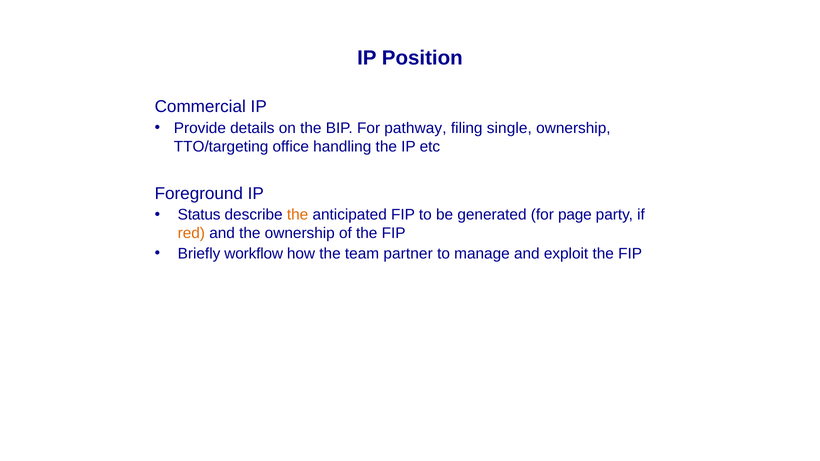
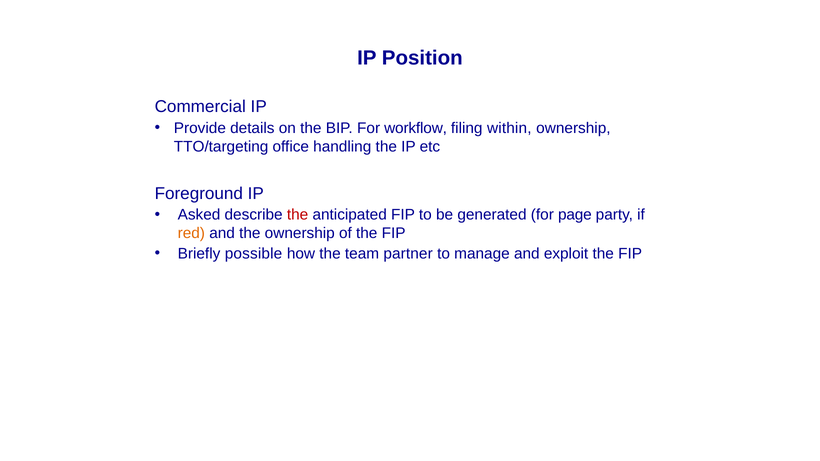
pathway: pathway -> workflow (416, 128)
single: single -> within (509, 128)
Status: Status -> Asked (199, 215)
the colour: orange -> red (298, 215)
workflow: workflow -> possible (254, 254)
